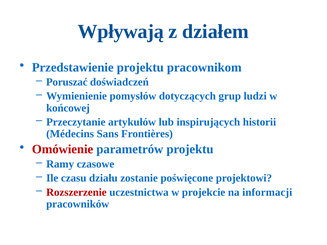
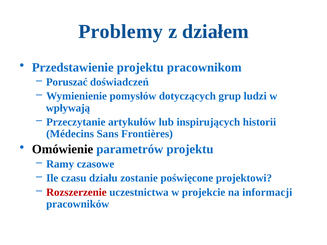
Wpływają: Wpływają -> Problemy (121, 32)
końcowej: końcowej -> wpływają (68, 108)
Omówienie colour: red -> black (63, 149)
